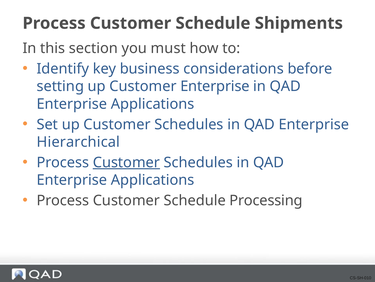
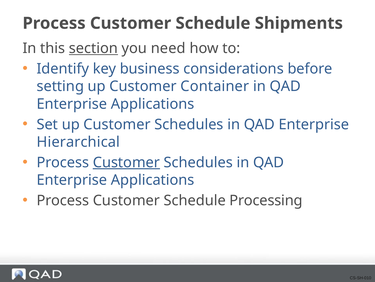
section underline: none -> present (93, 48)
must: must -> need (168, 48)
Customer Enterprise: Enterprise -> Container (215, 86)
